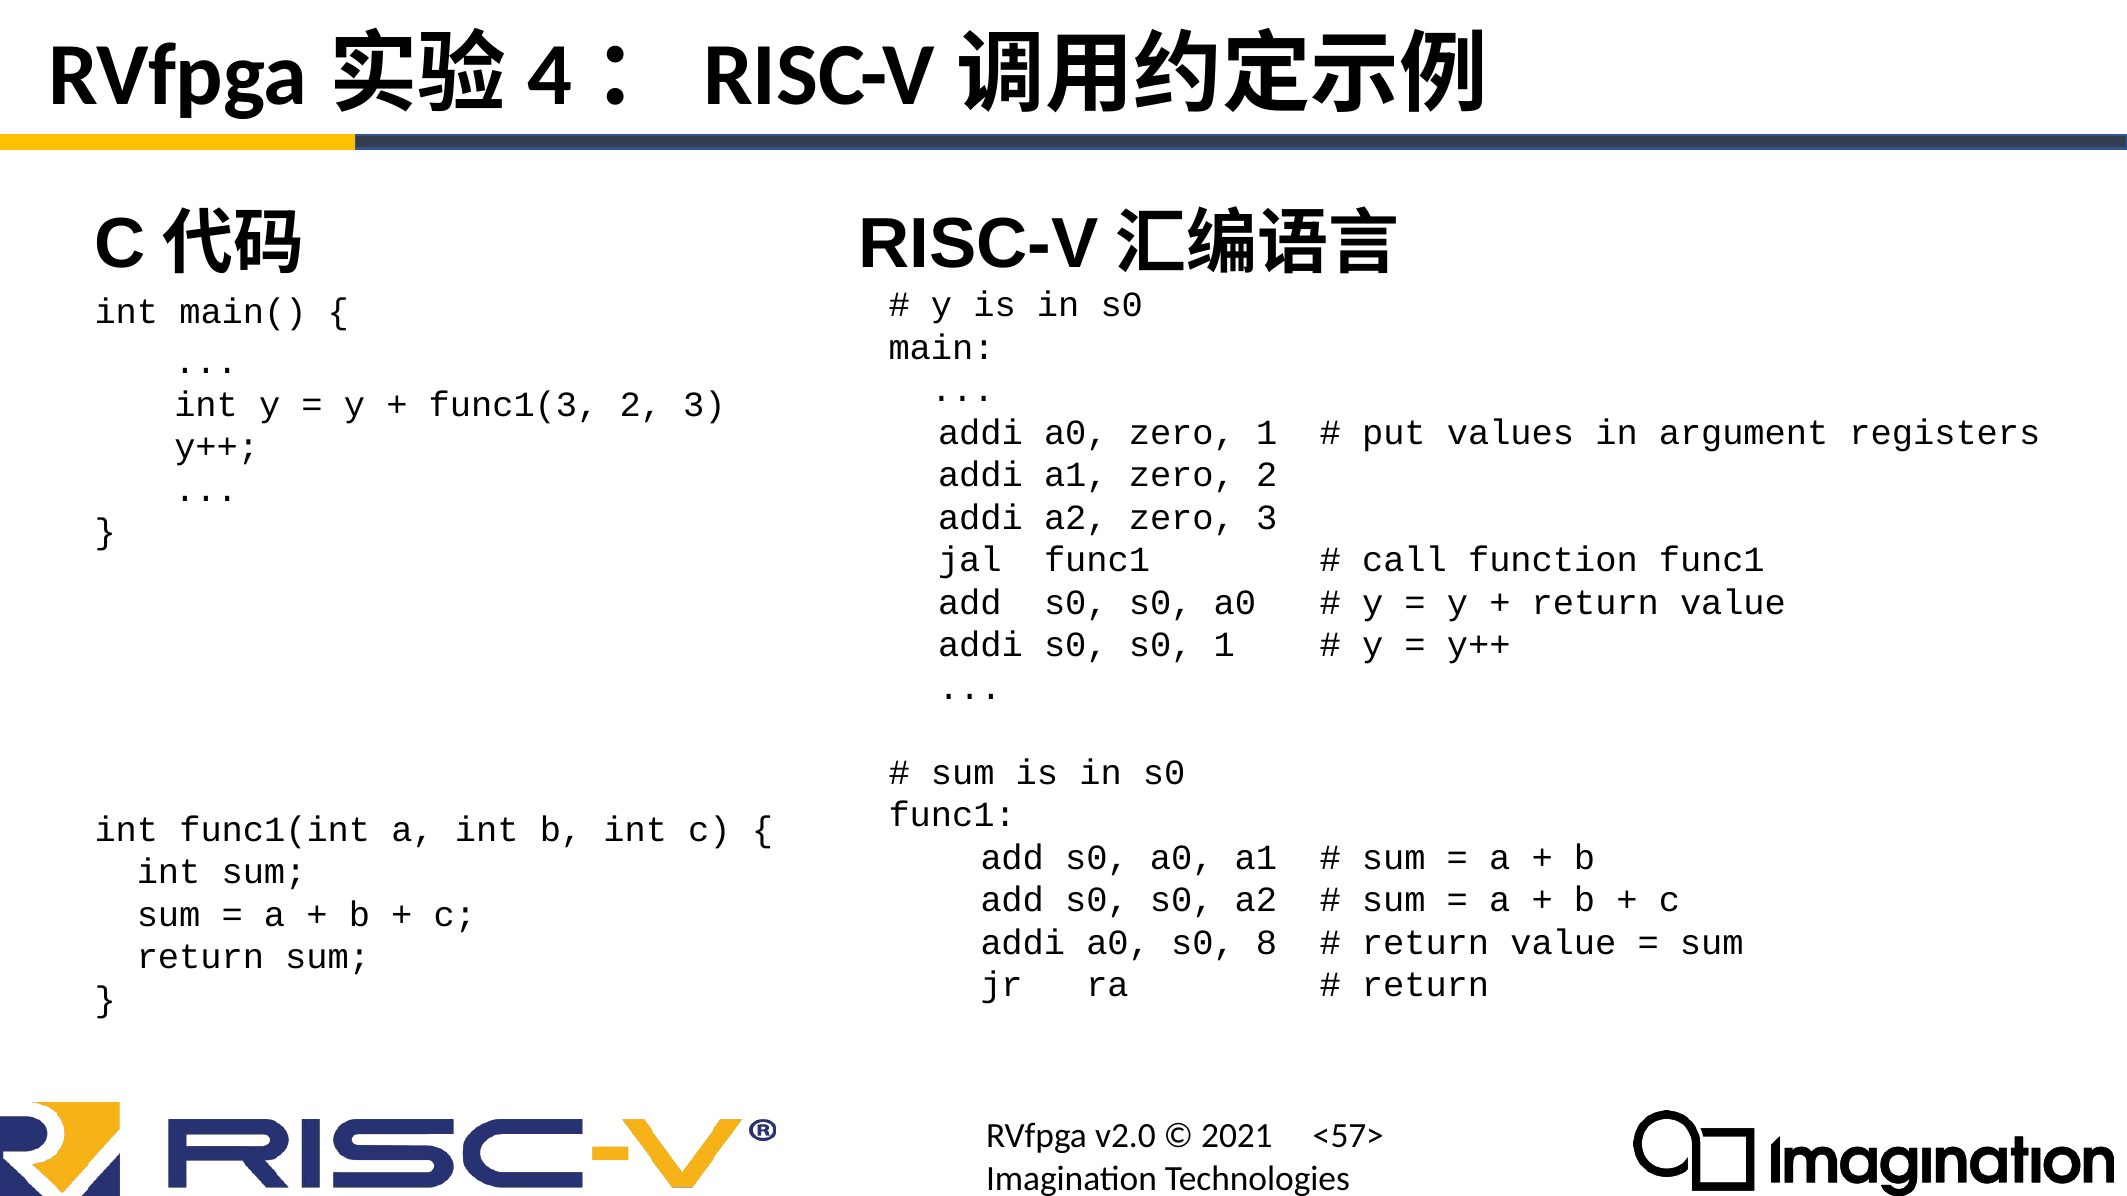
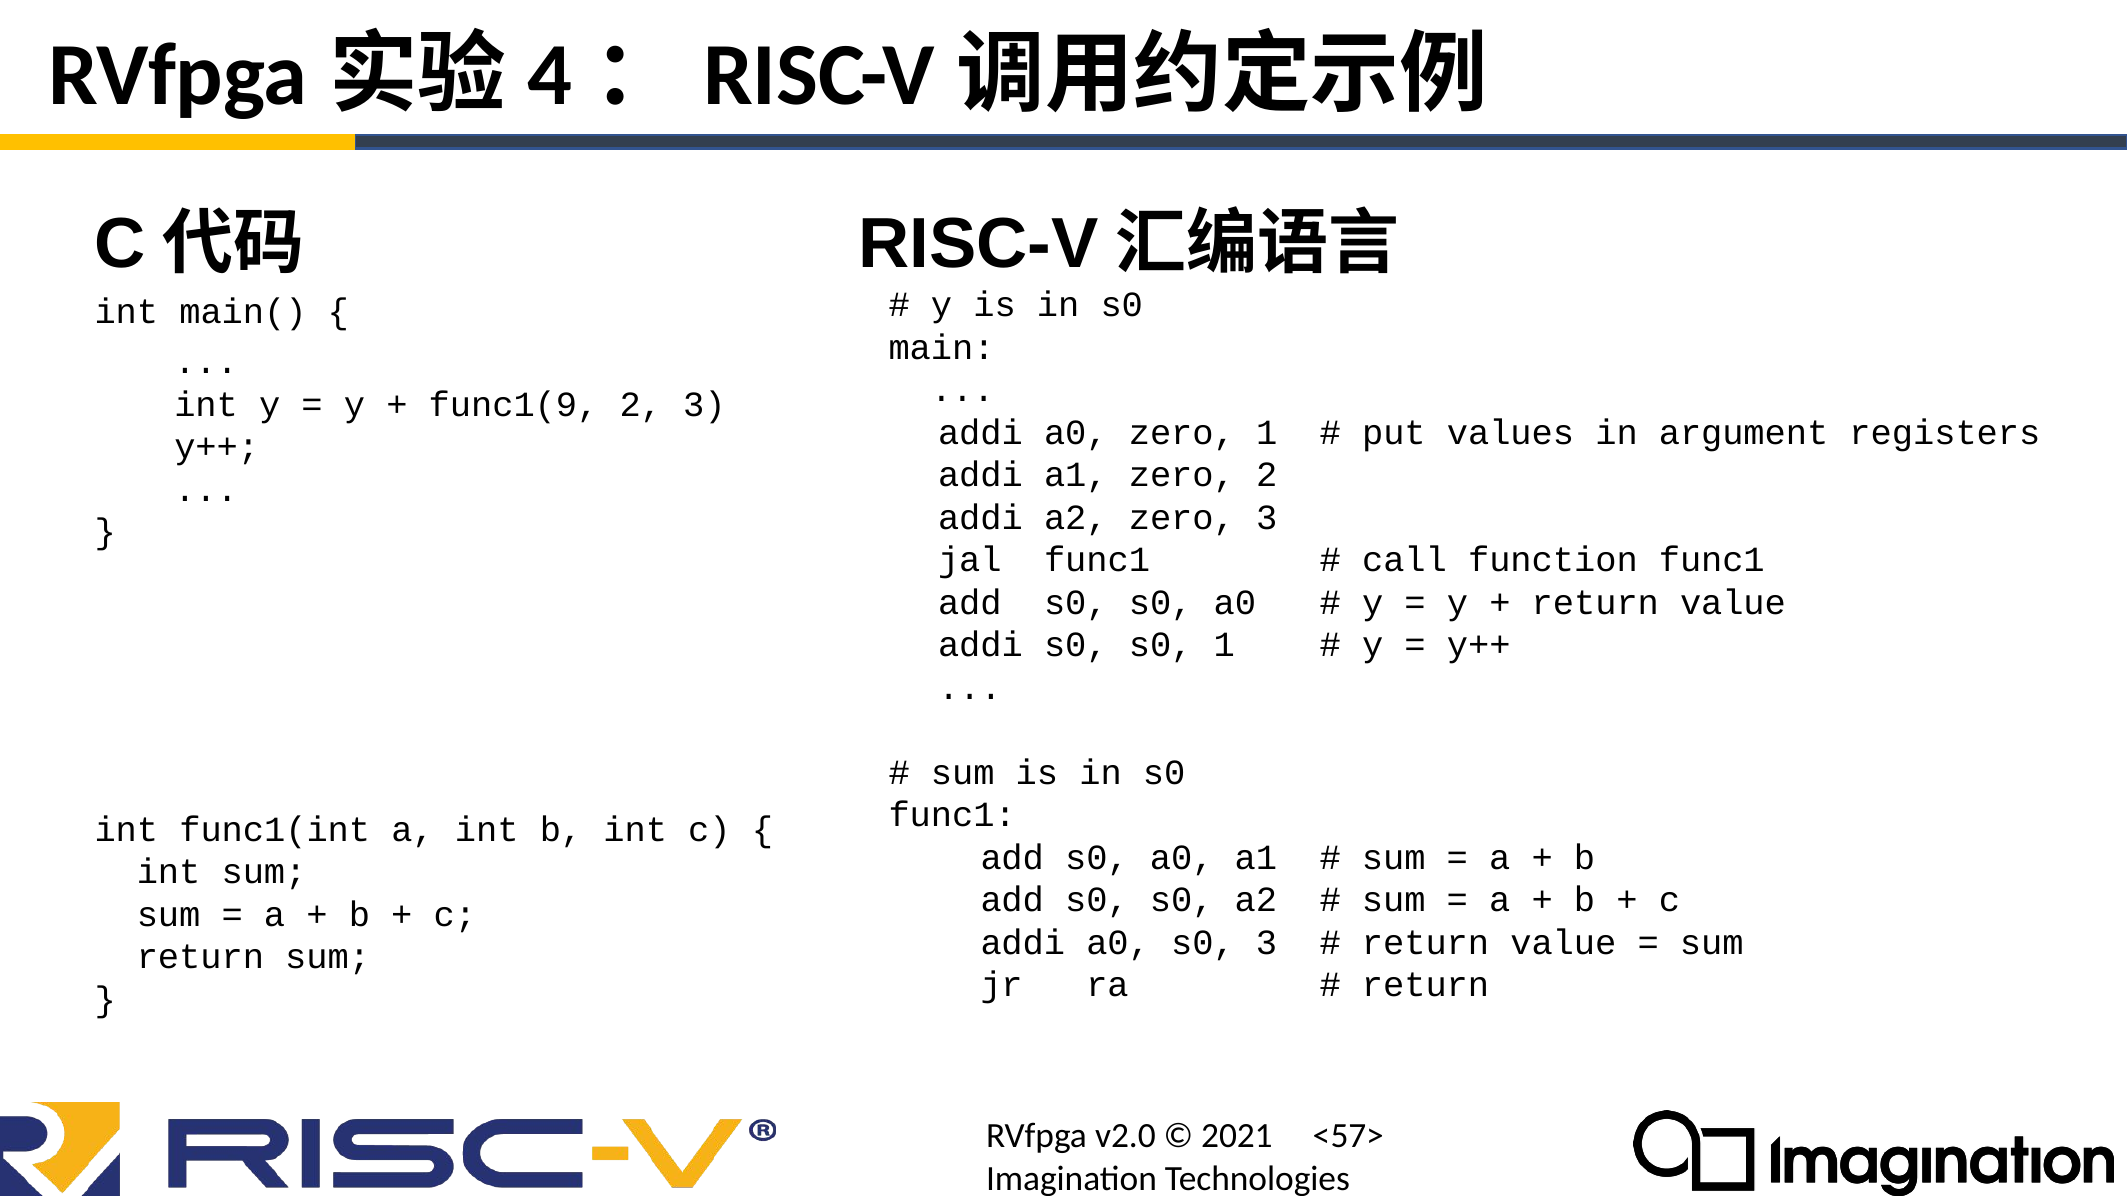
func1(3: func1(3 -> func1(9 (514, 405)
s0 8: 8 -> 3 (1267, 943)
